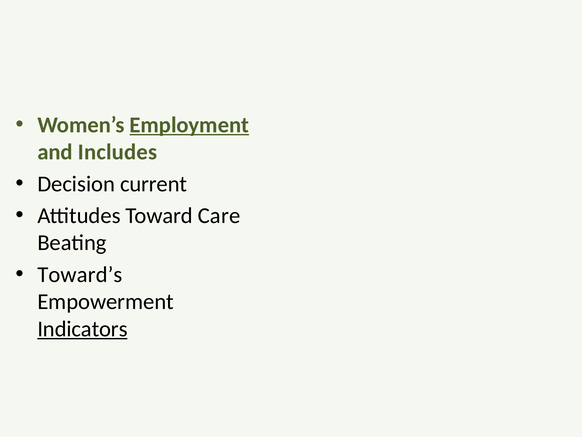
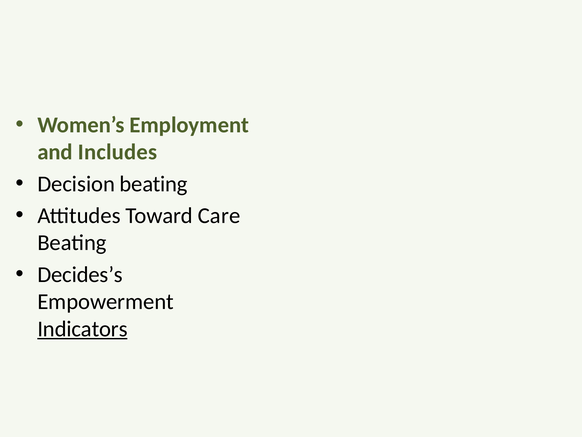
Employment underline: present -> none (189, 125)
Decision current: current -> beating (154, 184)
Toward’s: Toward’s -> Decides’s (80, 274)
